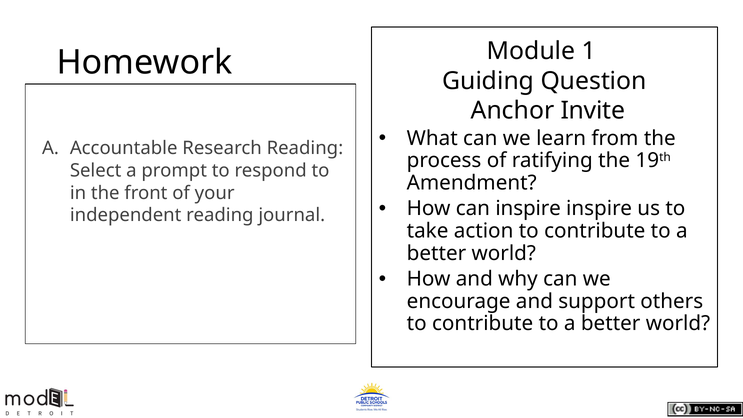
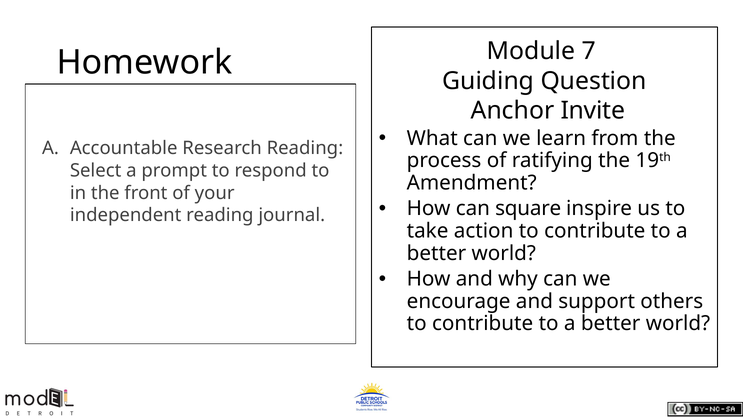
1: 1 -> 7 (589, 51)
can inspire: inspire -> square (528, 209)
